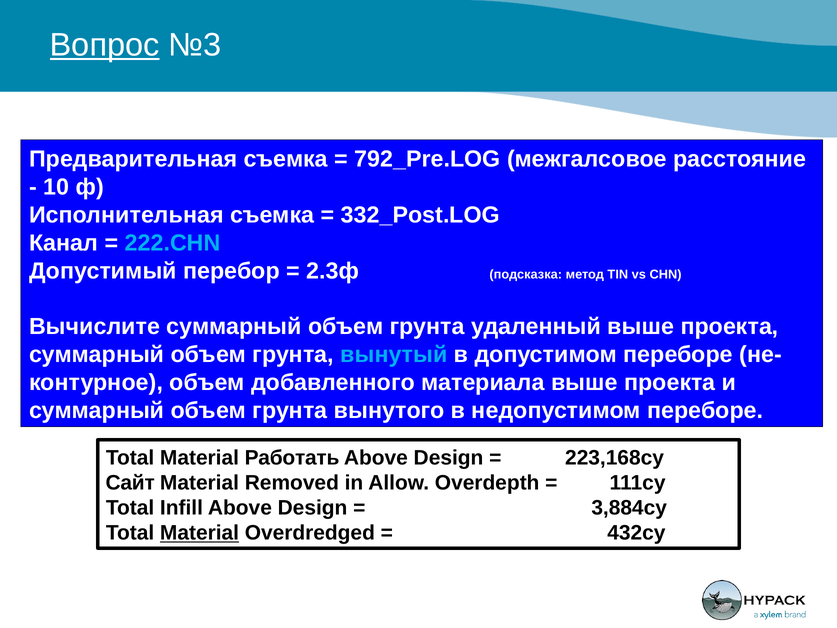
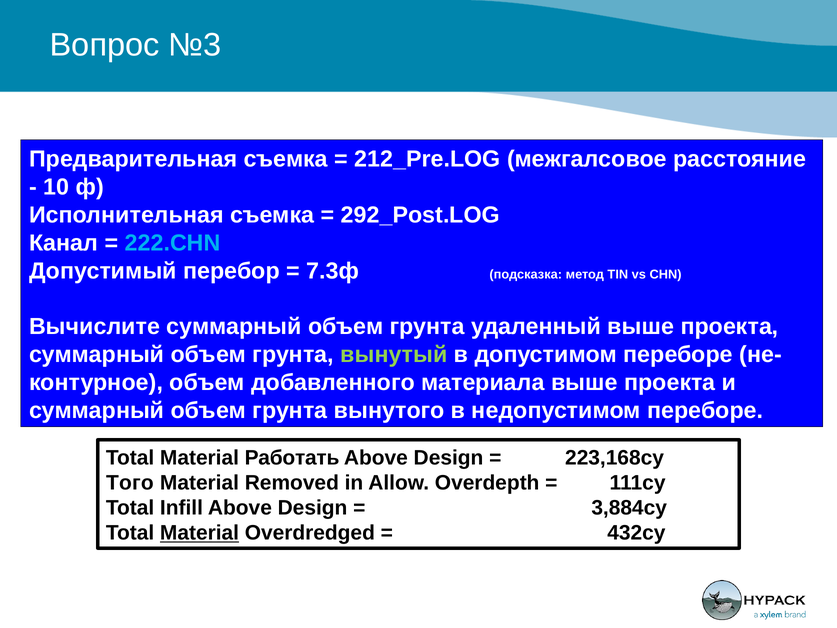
Вопрос underline: present -> none (105, 45)
792_Pre.LOG: 792_Pre.LOG -> 212_Pre.LOG (427, 159)
332_Post.LOG: 332_Post.LOG -> 292_Post.LOG (420, 215)
2.3ф: 2.3ф -> 7.3ф (333, 271)
вынутый colour: light blue -> light green (394, 355)
Сайт: Сайт -> Того (130, 483)
